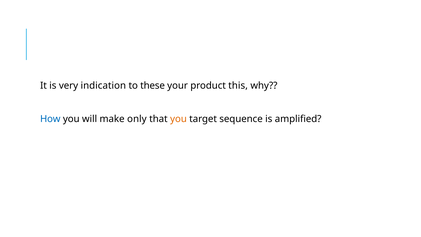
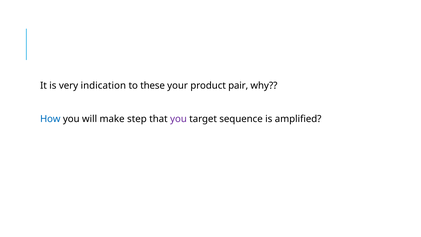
this: this -> pair (238, 86)
only: only -> step (137, 119)
you colour: orange -> purple (178, 119)
